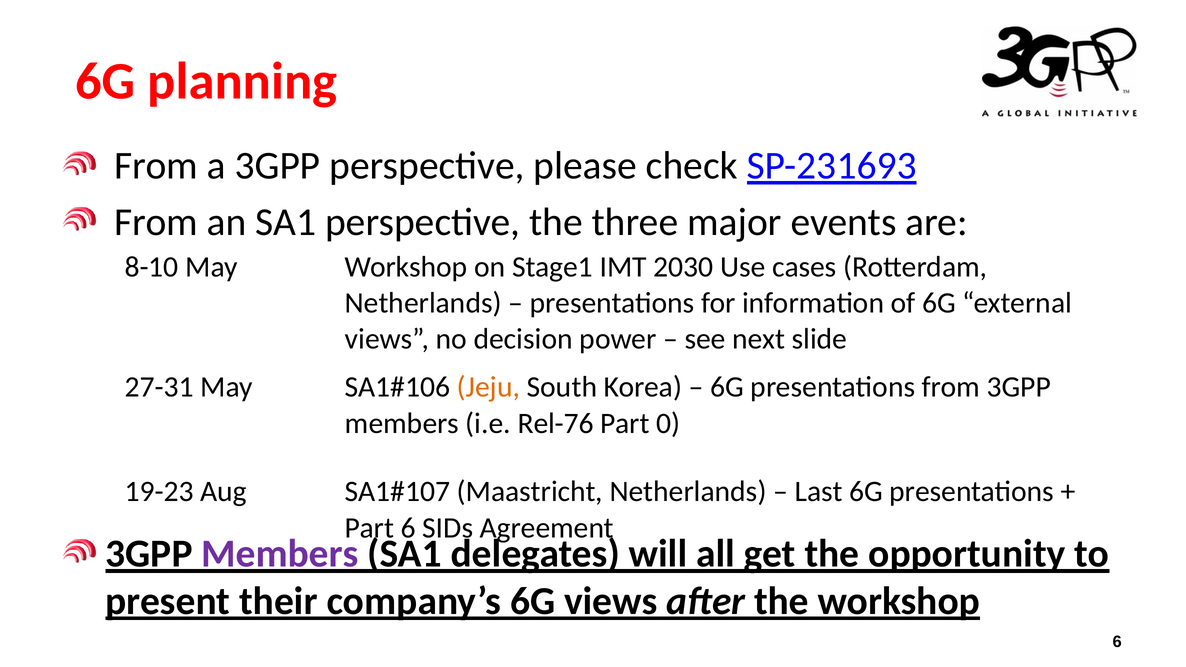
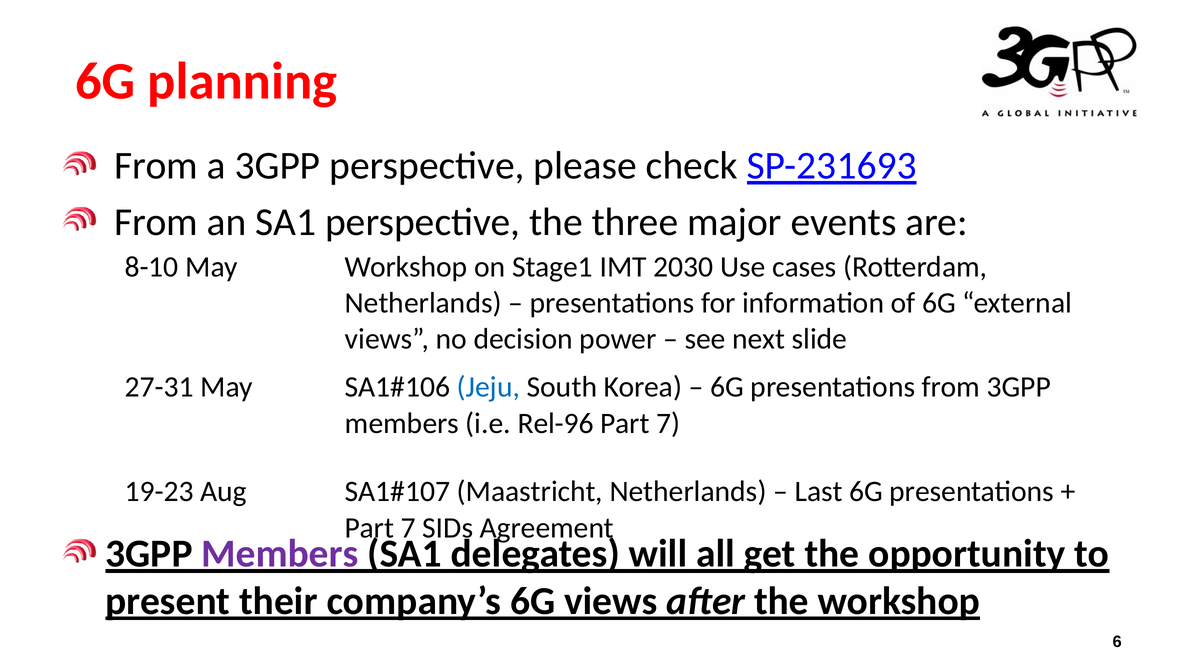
Jeju colour: orange -> blue (488, 387)
Rel-76: Rel-76 -> Rel-96 (556, 423)
0: 0 -> 7 (668, 423)
6: 6 -> 7 (408, 528)
